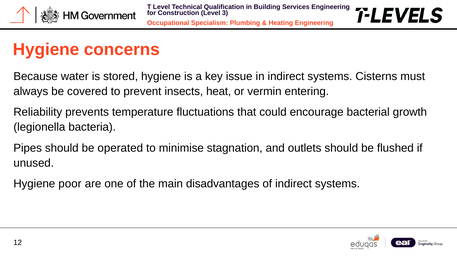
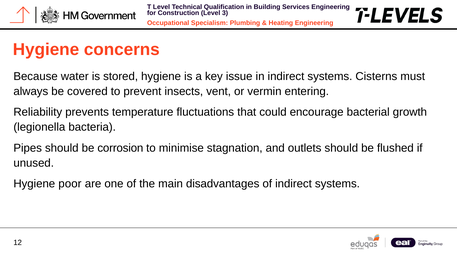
heat: heat -> vent (219, 91)
operated: operated -> corrosion (120, 148)
